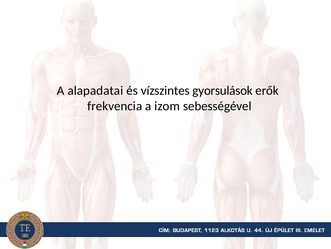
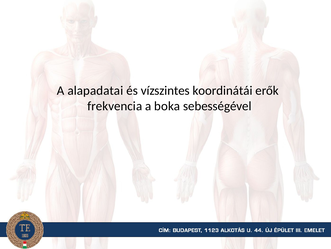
gyorsulások: gyorsulások -> koordinátái (223, 90)
izom: izom -> boka (167, 106)
